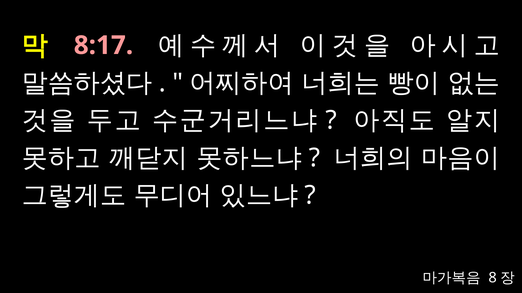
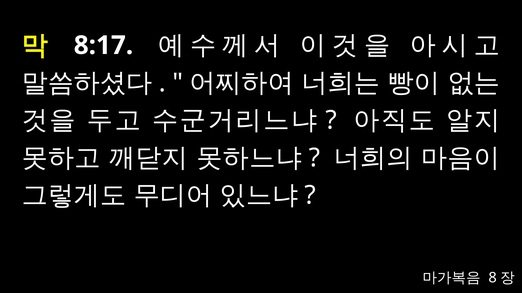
8:17 colour: pink -> white (103, 45)
